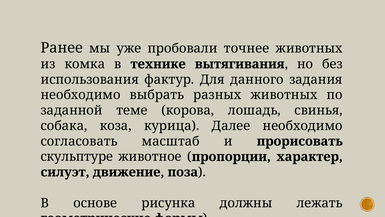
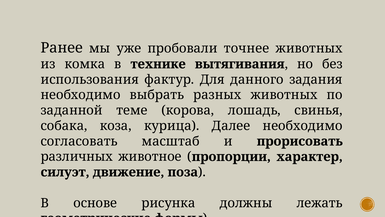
скульптуре: скульптуре -> различных (77, 156)
